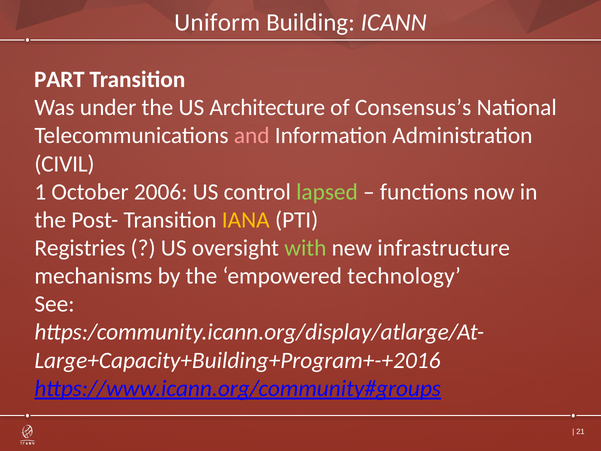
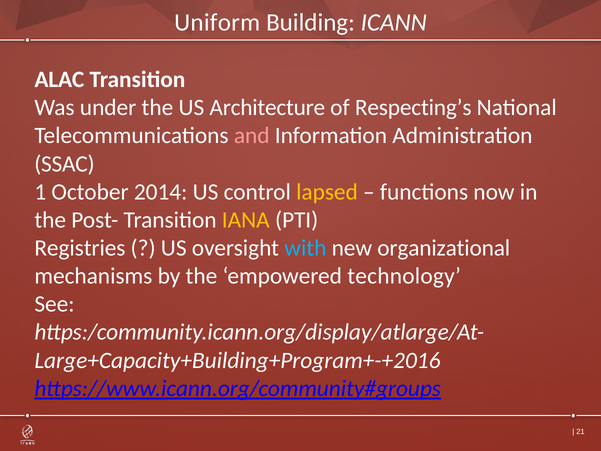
PART: PART -> ALAC (59, 80)
Consensus’s: Consensus’s -> Respecting’s (413, 108)
CIVIL: CIVIL -> SSAC (64, 164)
2006: 2006 -> 2014 (161, 192)
lapsed colour: light green -> yellow (327, 192)
with colour: light green -> light blue (305, 248)
infrastructure: infrastructure -> organizational (444, 248)
